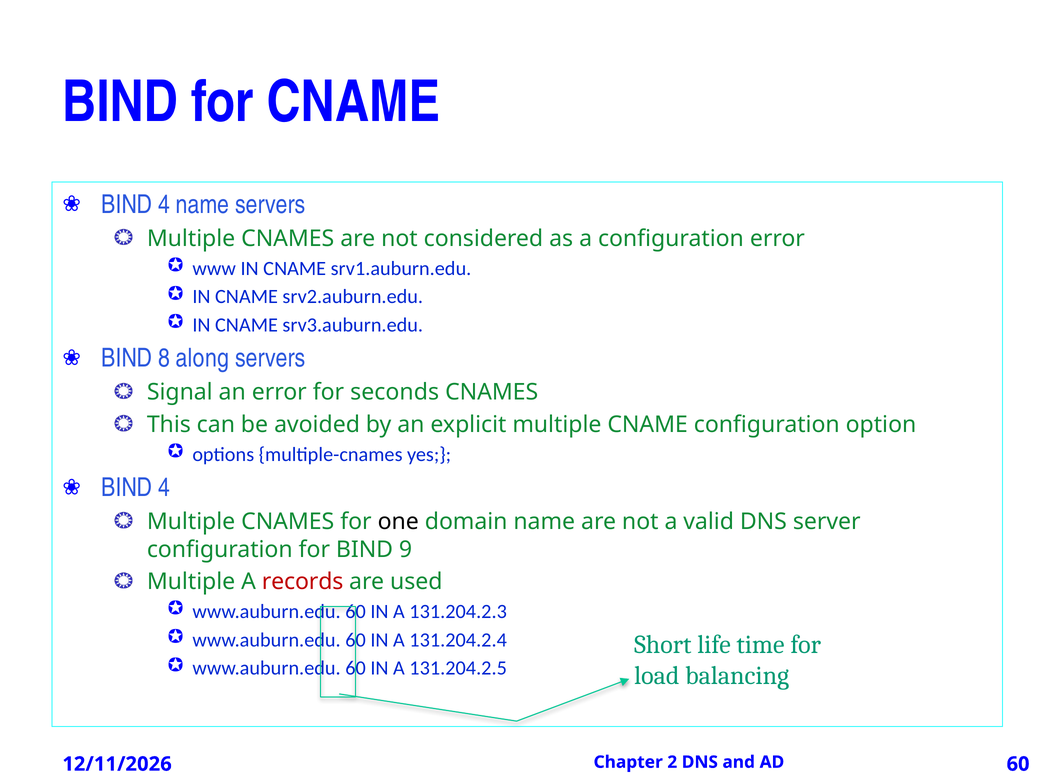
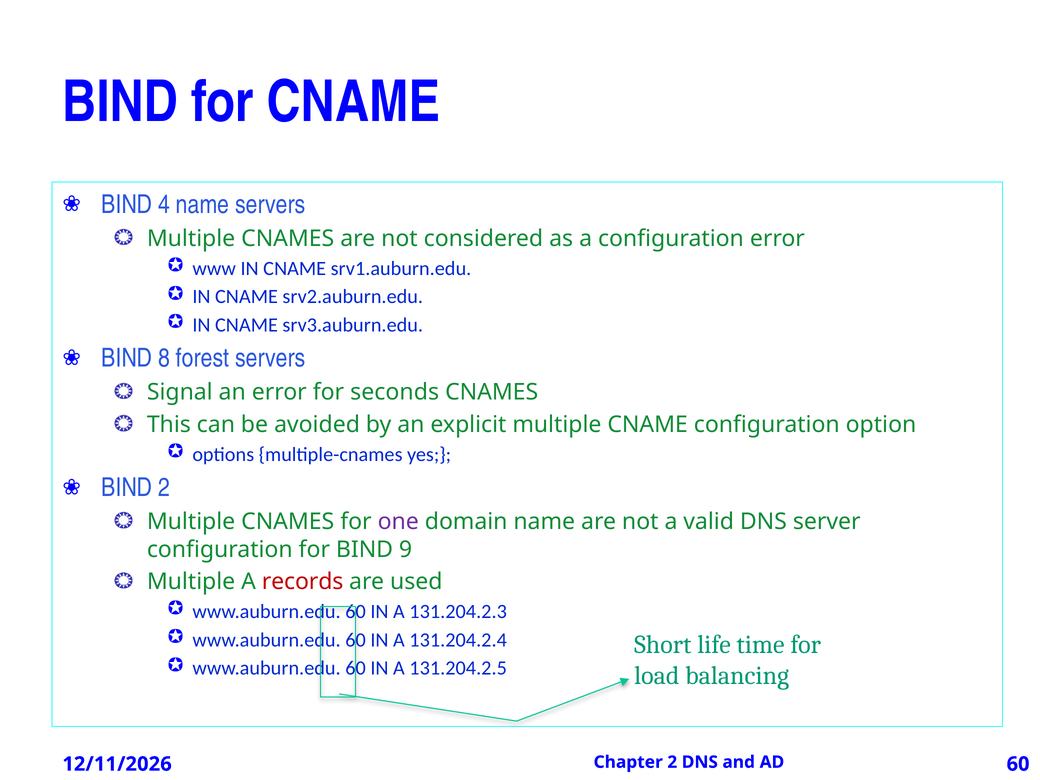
along: along -> forest (203, 358)
4: 4 -> 2 (164, 488)
one colour: black -> purple (398, 522)
